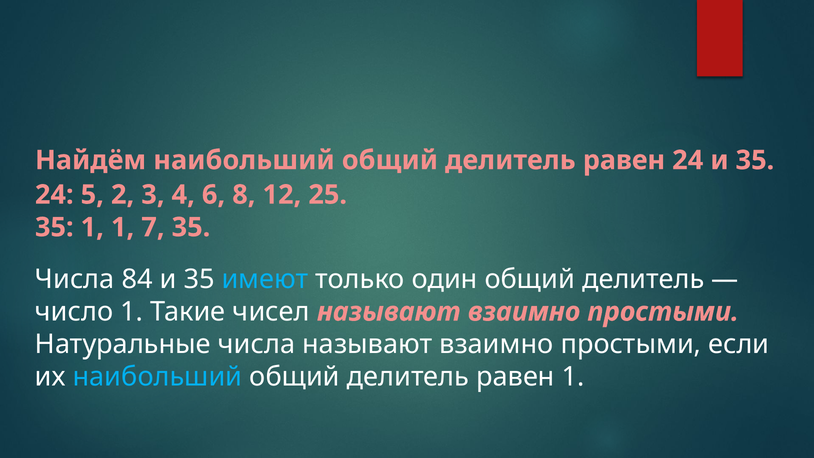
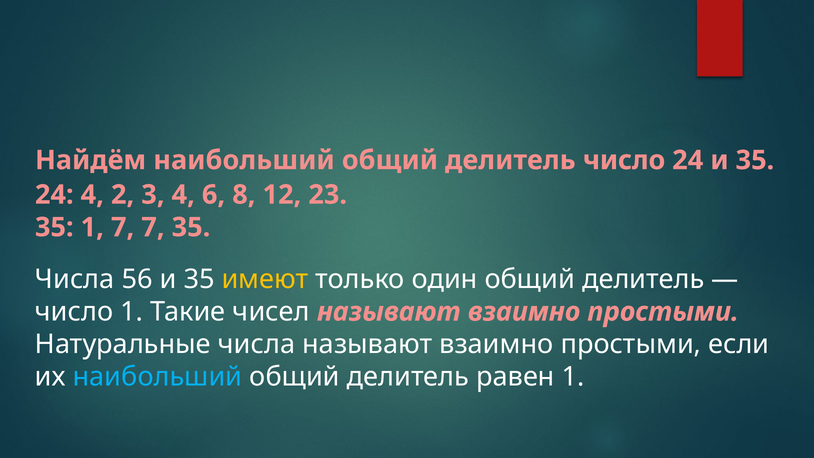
равен: равен -> число (624, 160)
24 5: 5 -> 4 (92, 195)
25: 25 -> 23 (328, 195)
1 1: 1 -> 7 (123, 227)
84: 84 -> 56 (137, 279)
имеют colour: light blue -> yellow (265, 279)
